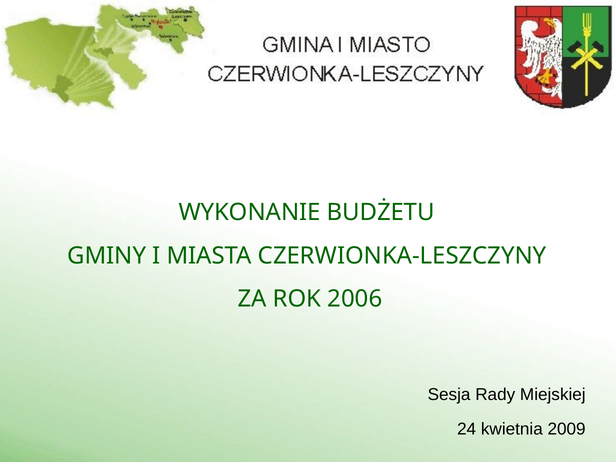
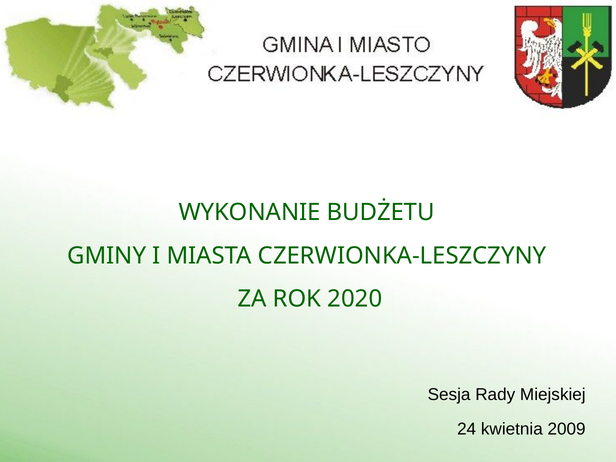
2006: 2006 -> 2020 (355, 299)
